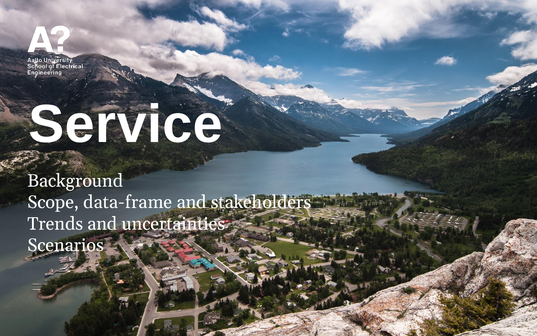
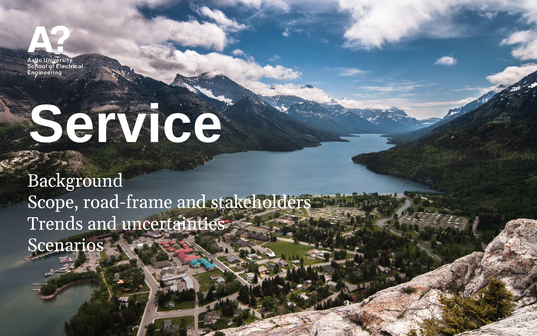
data-frame: data-frame -> road-frame (128, 202)
